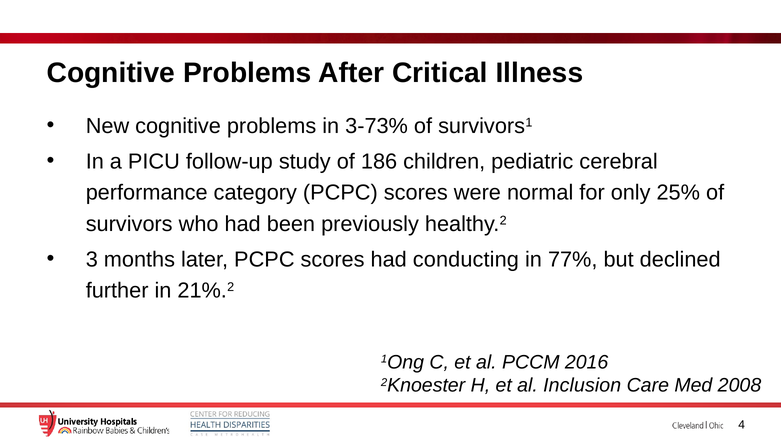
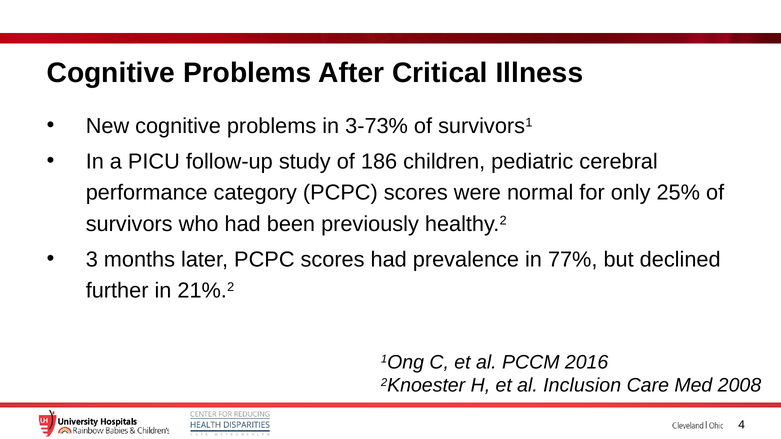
conducting: conducting -> prevalence (466, 260)
